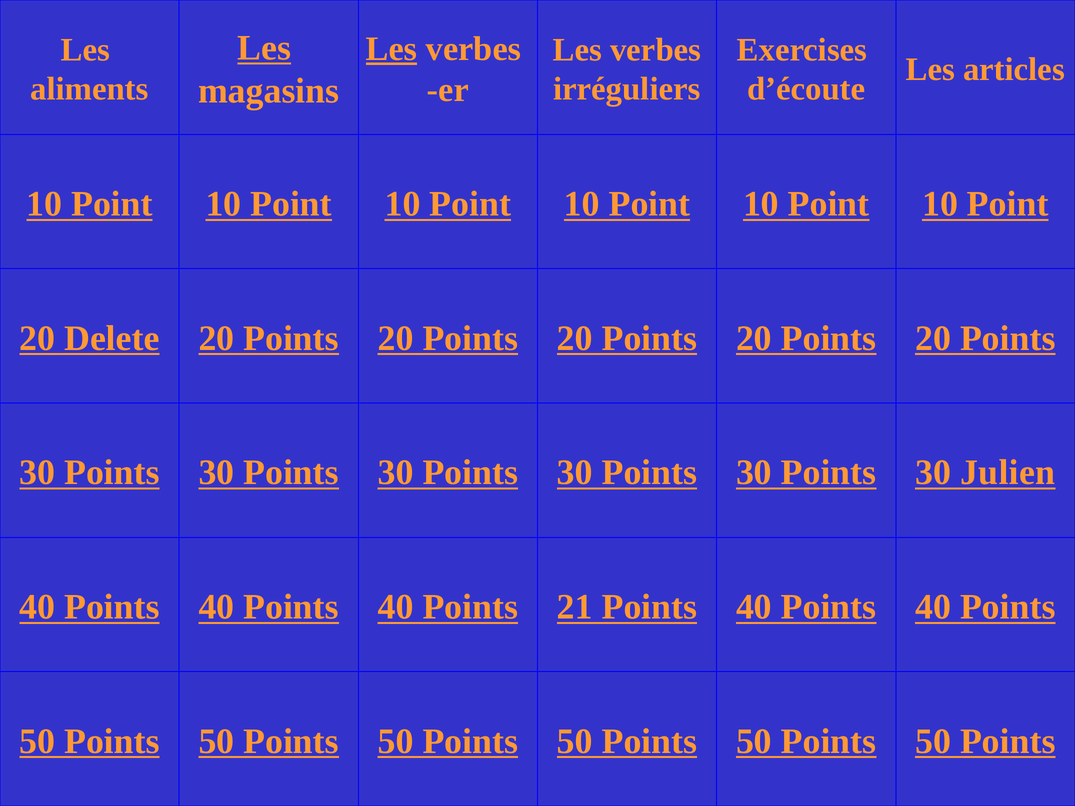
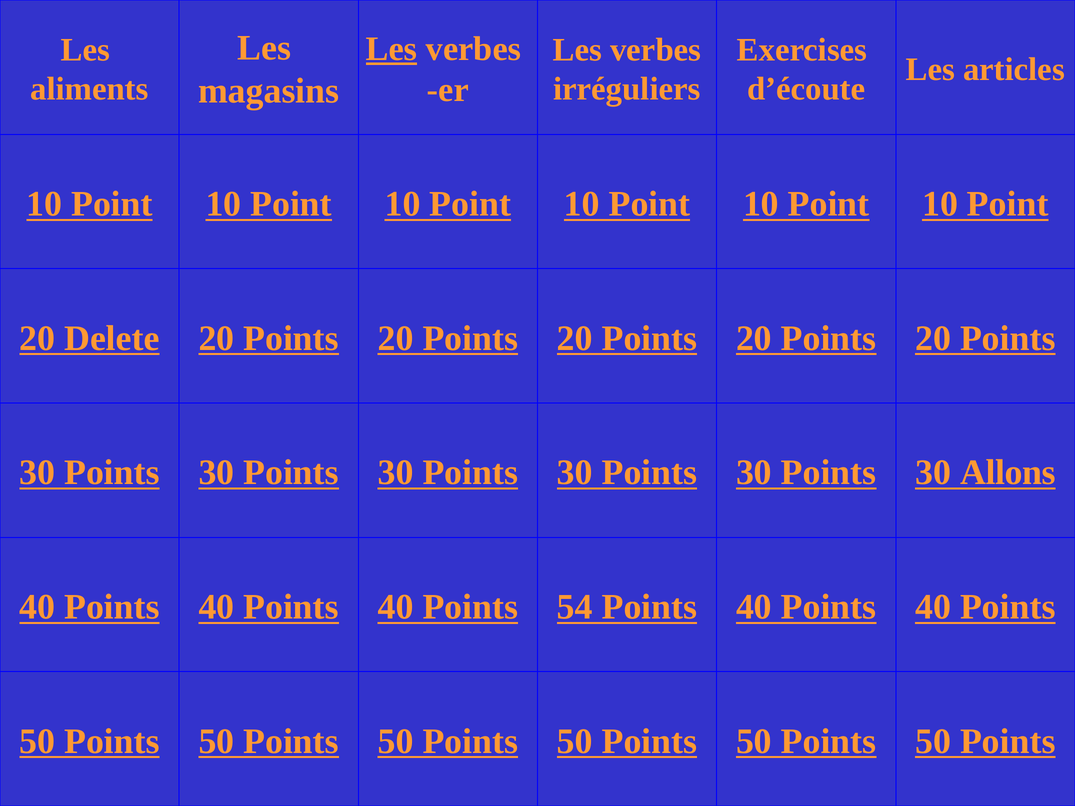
Les underline: present -> none (264, 48)
Julien: Julien -> Allons (1008, 473)
21: 21 -> 54 (575, 607)
